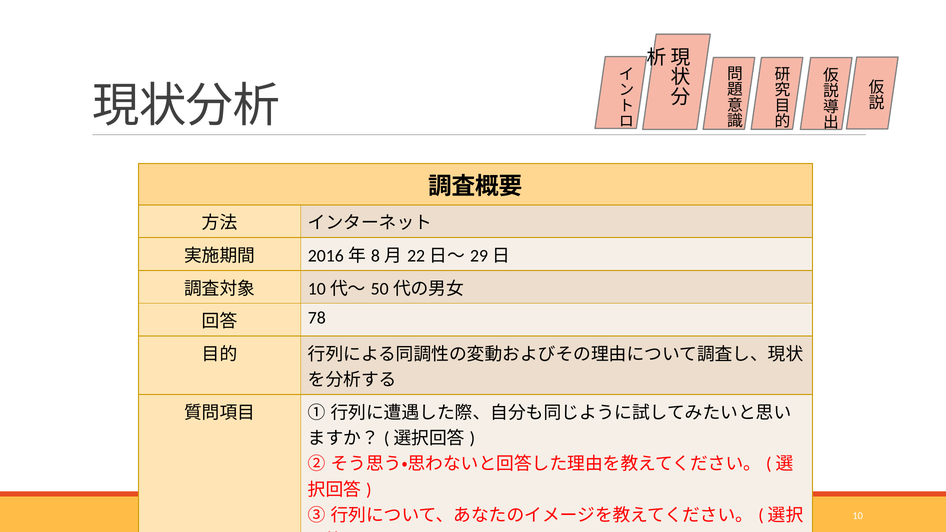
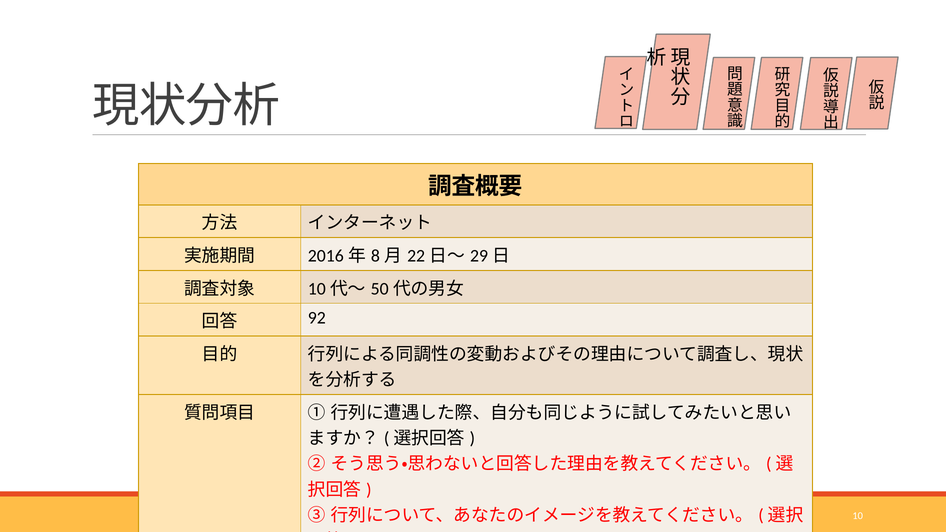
78: 78 -> 92 (317, 318)
